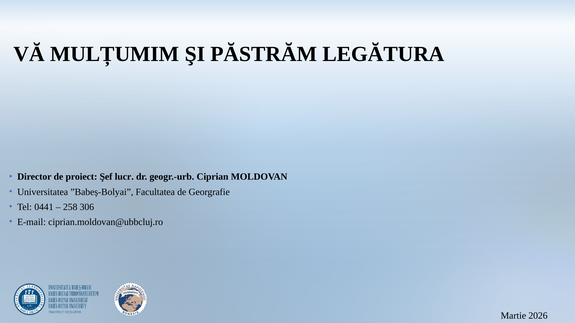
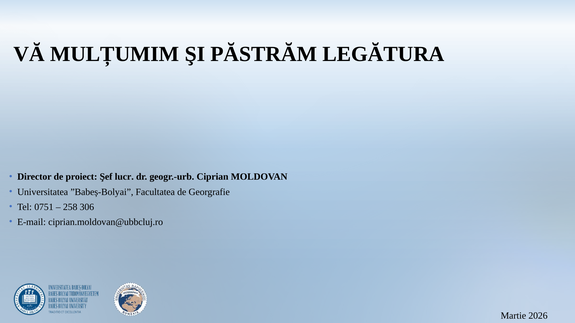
0441: 0441 -> 0751 (44, 207)
